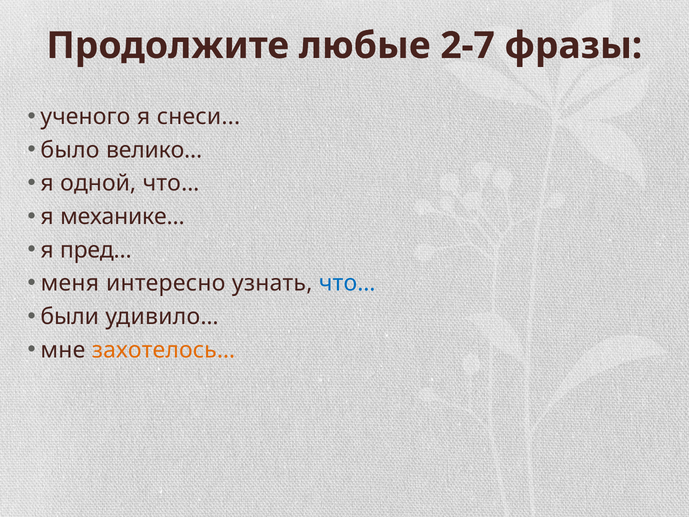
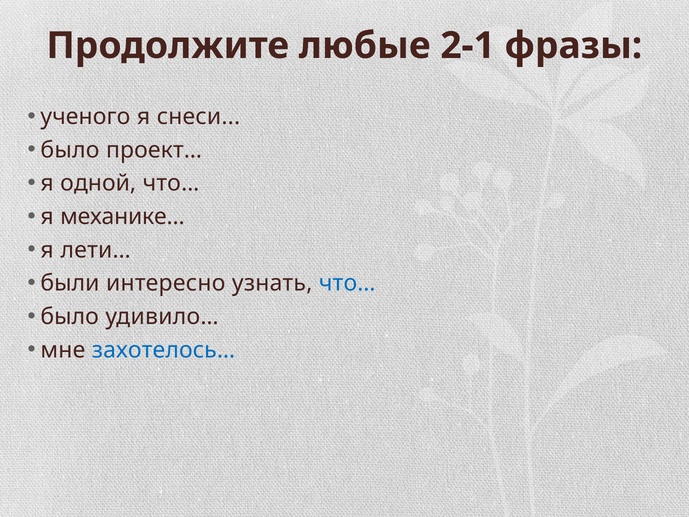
2-7: 2-7 -> 2-1 (468, 46)
велико…: велико… -> проект… (154, 150)
пред…: пред… -> лети… (96, 250)
меня: меня -> были (70, 283)
были: были -> было (70, 317)
захотелось… colour: orange -> blue (163, 350)
